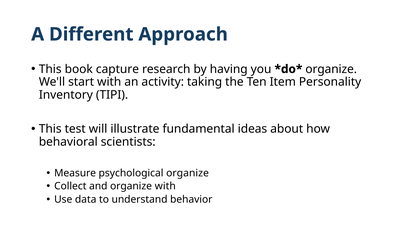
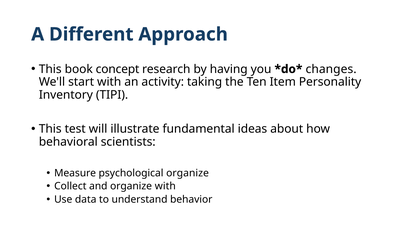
capture: capture -> concept (118, 69)
organize: organize -> changes (331, 69)
